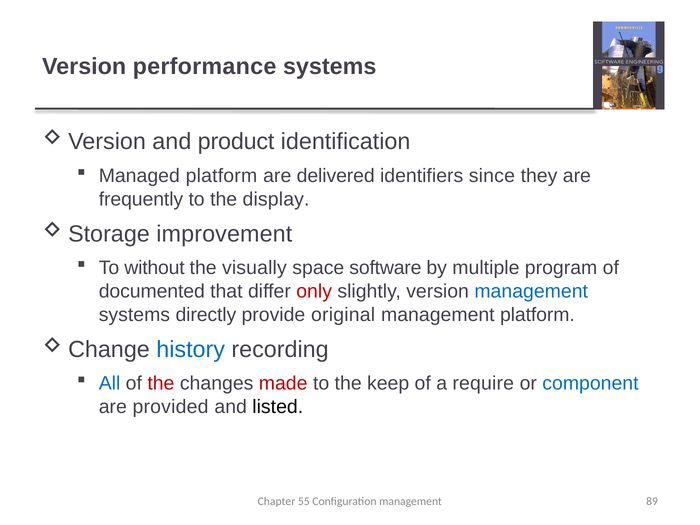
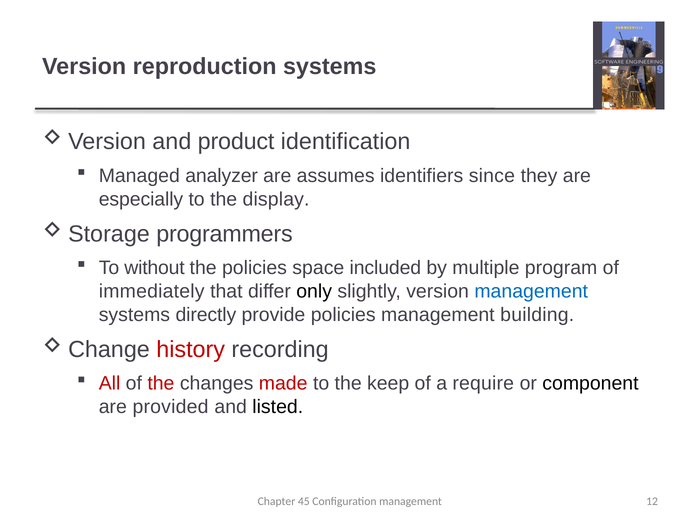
performance: performance -> reproduction (205, 66)
Managed platform: platform -> analyzer (222, 176)
delivered: delivered -> assumes (336, 176)
frequently: frequently -> especially (141, 199)
improvement: improvement -> programmers (224, 234)
the visually: visually -> policies (254, 268)
software: software -> included (385, 268)
documented: documented -> immediately (152, 291)
only colour: red -> black (314, 291)
provide original: original -> policies (343, 315)
management platform: platform -> building (537, 315)
history colour: blue -> red (191, 349)
All colour: blue -> red (110, 384)
component colour: blue -> black (590, 384)
55: 55 -> 45 (304, 501)
89: 89 -> 12 (652, 501)
